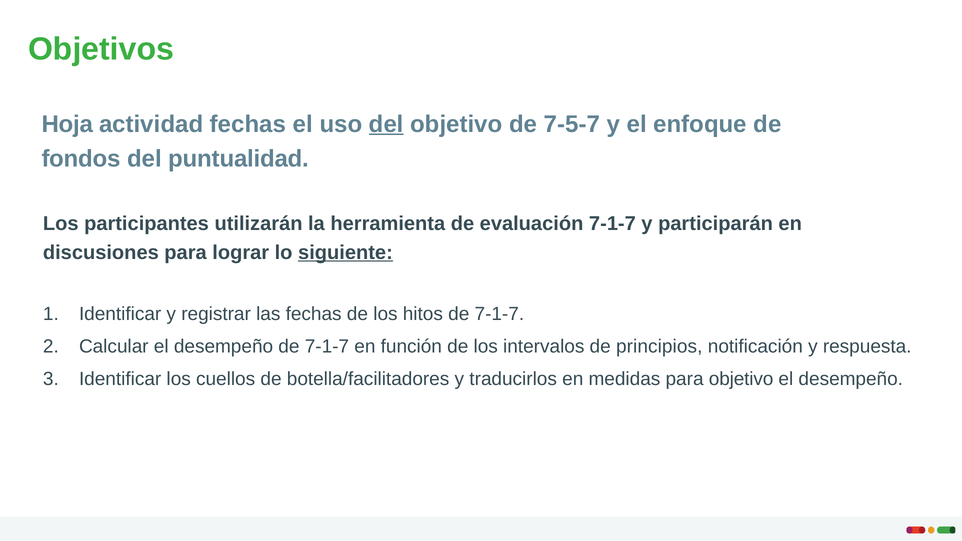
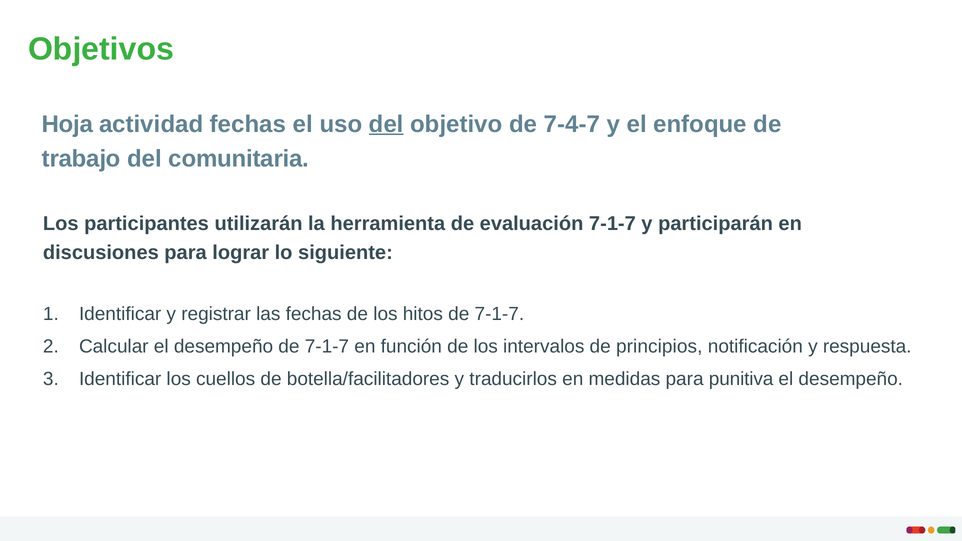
7-5-7: 7-5-7 -> 7-4-7 (572, 124)
fondos: fondos -> trabajo (81, 159)
puntualidad: puntualidad -> comunitaria (239, 159)
siguiente underline: present -> none (345, 252)
para objetivo: objetivo -> punitiva (741, 379)
